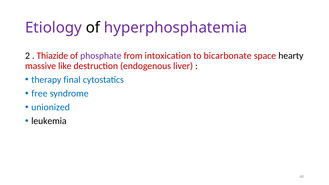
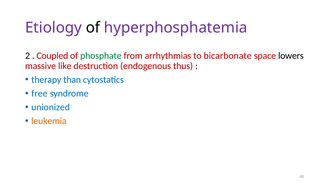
Thiazide: Thiazide -> Coupled (52, 56)
phosphate colour: purple -> green (101, 56)
intoxication: intoxication -> arrhythmias (168, 56)
hearty: hearty -> lowers (291, 56)
liver: liver -> thus (183, 66)
final: final -> than (72, 80)
leukemia colour: black -> orange (49, 121)
